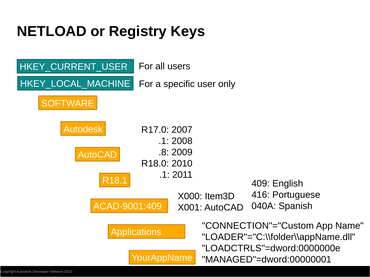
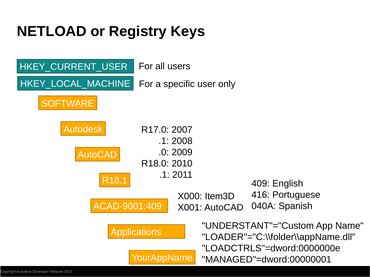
.8: .8 -> .0 (164, 152)
CONNECTION"="Custom: CONNECTION"="Custom -> UNDERSTANT"="Custom (258, 226)
